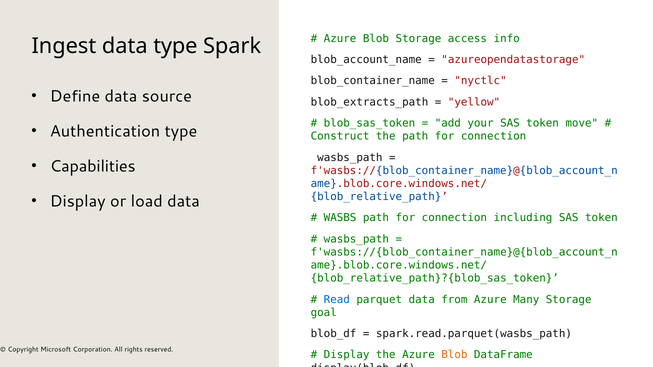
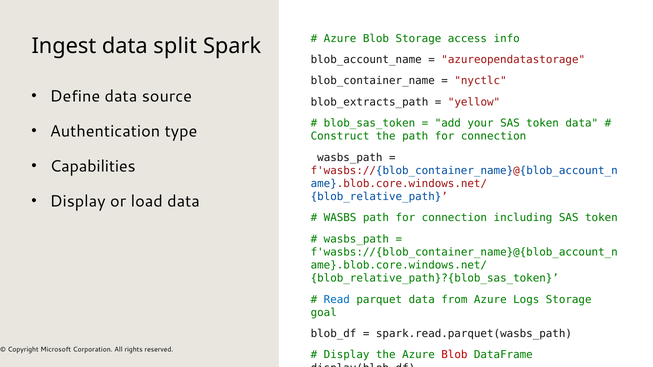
data type: type -> split (175, 46)
token move: move -> data (582, 123)
Many: Many -> Logs (526, 300)
Blob colour: orange -> red (454, 355)
